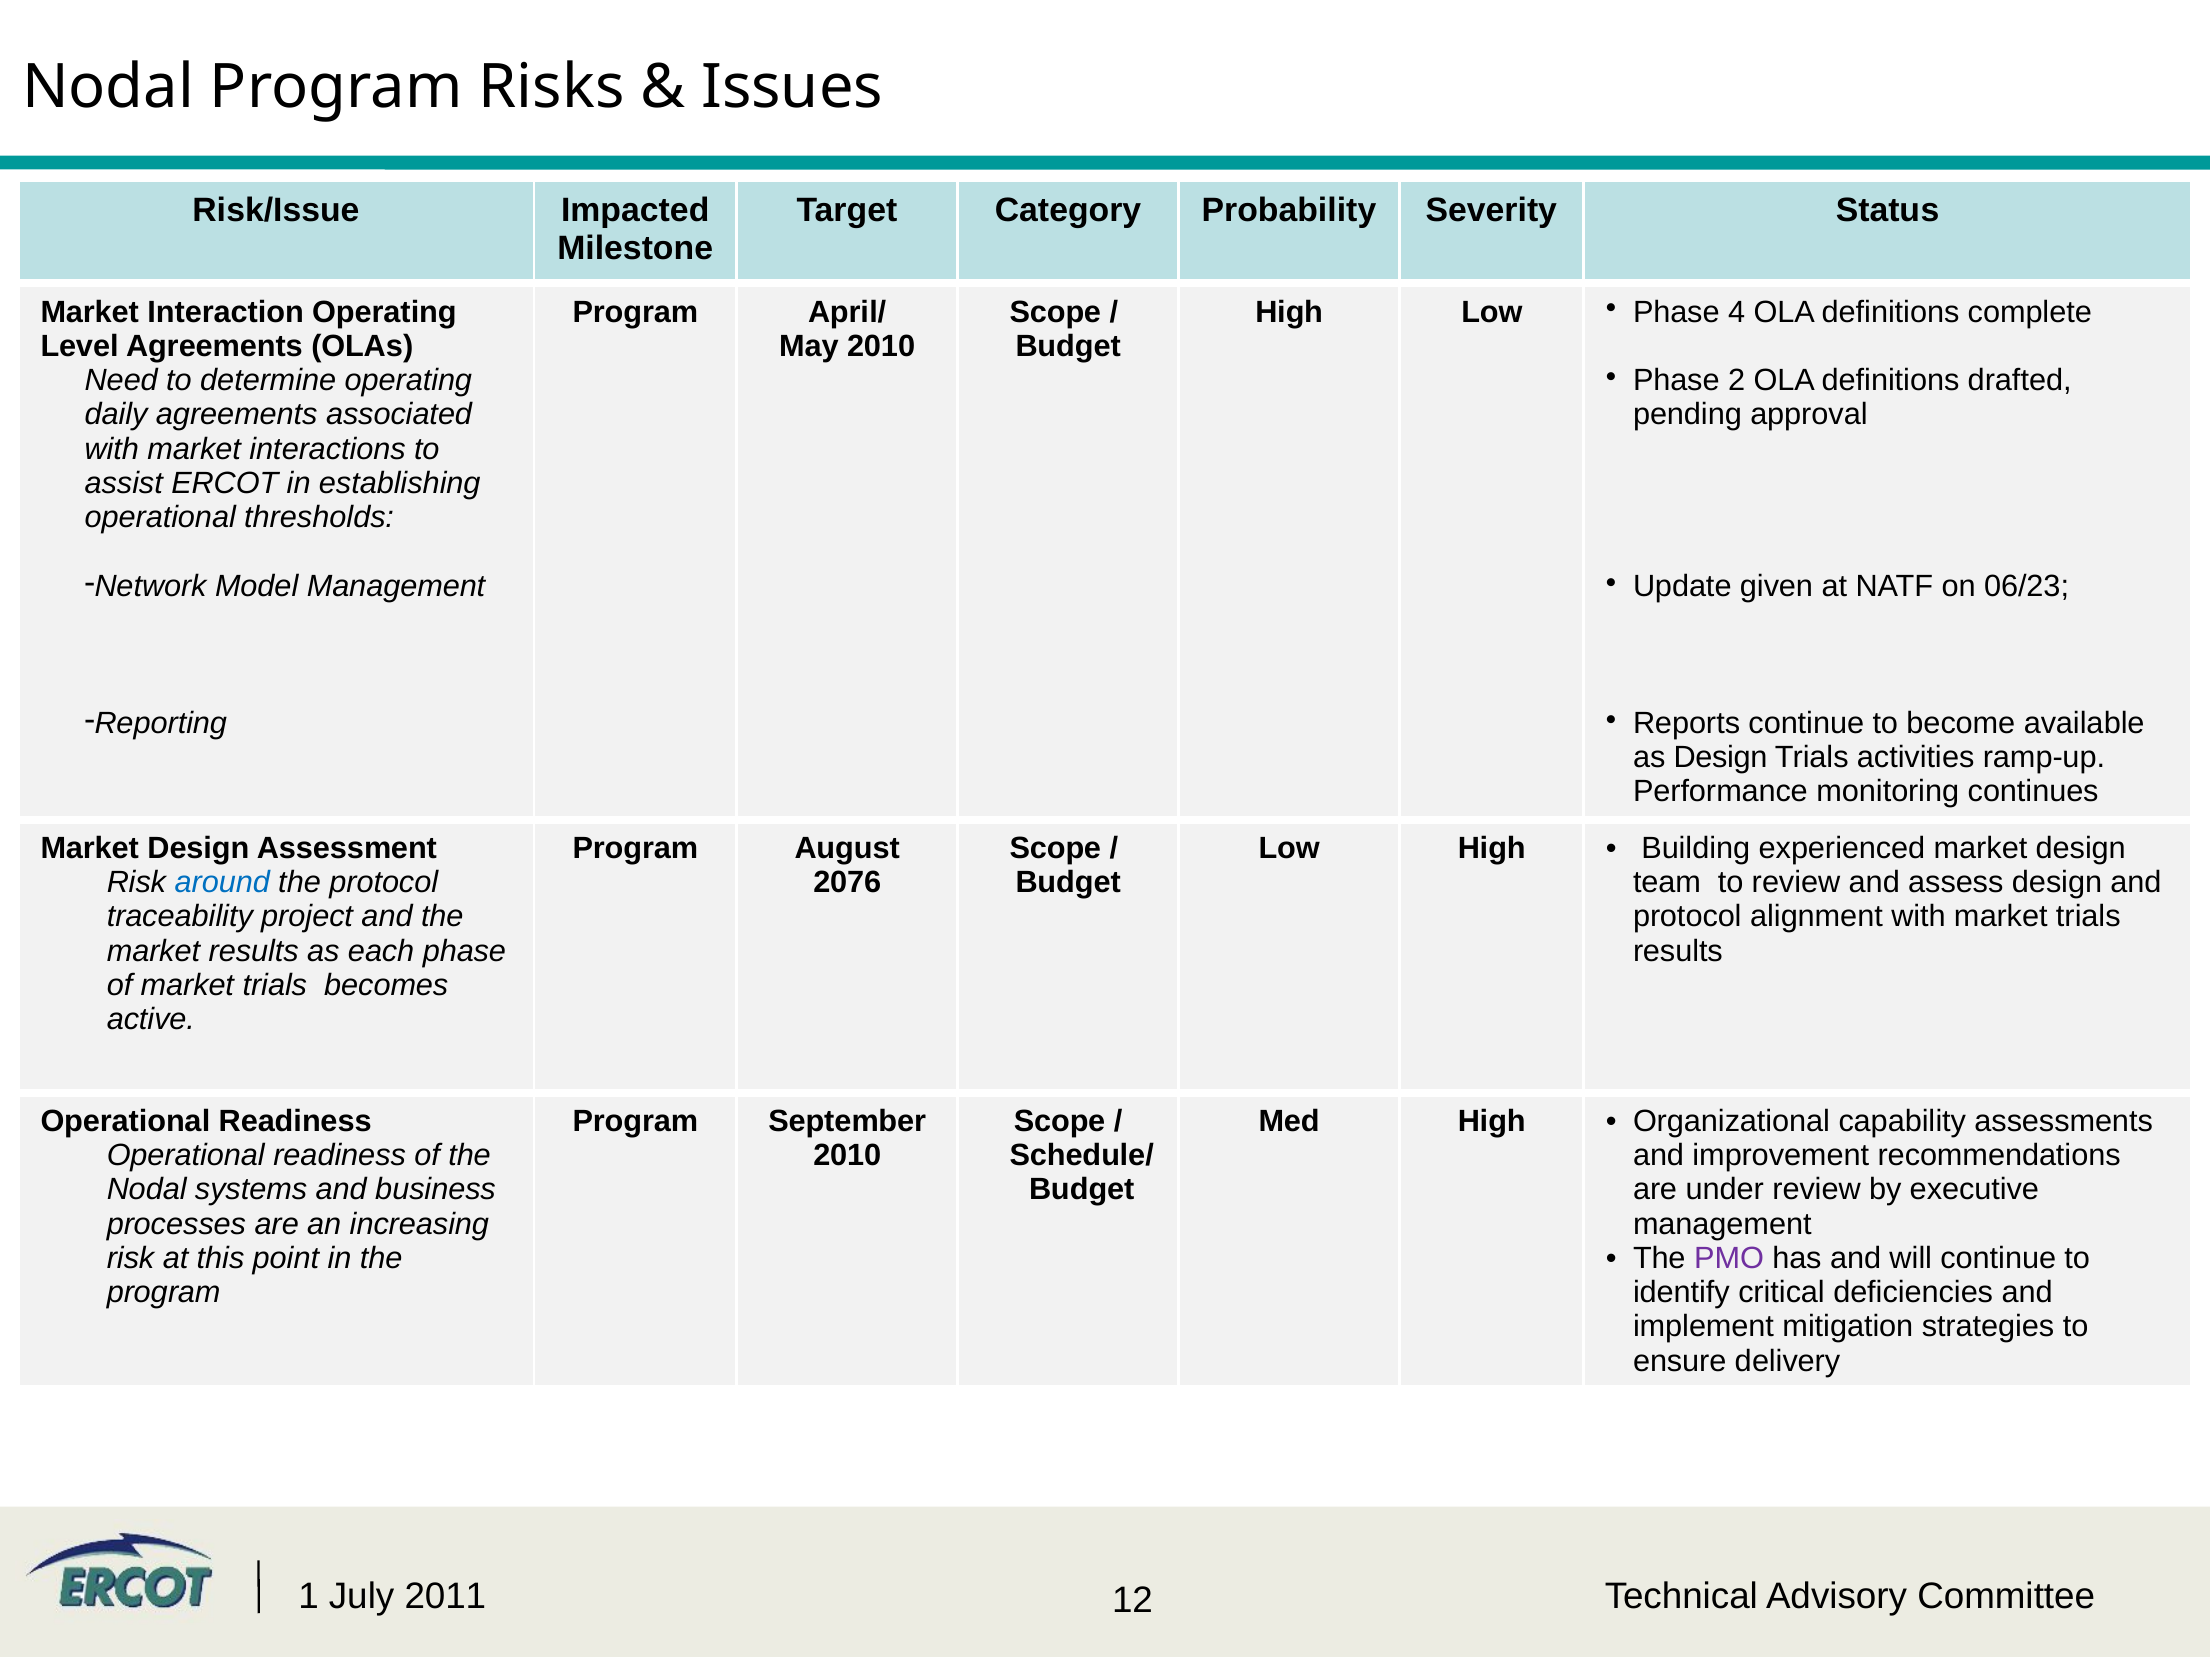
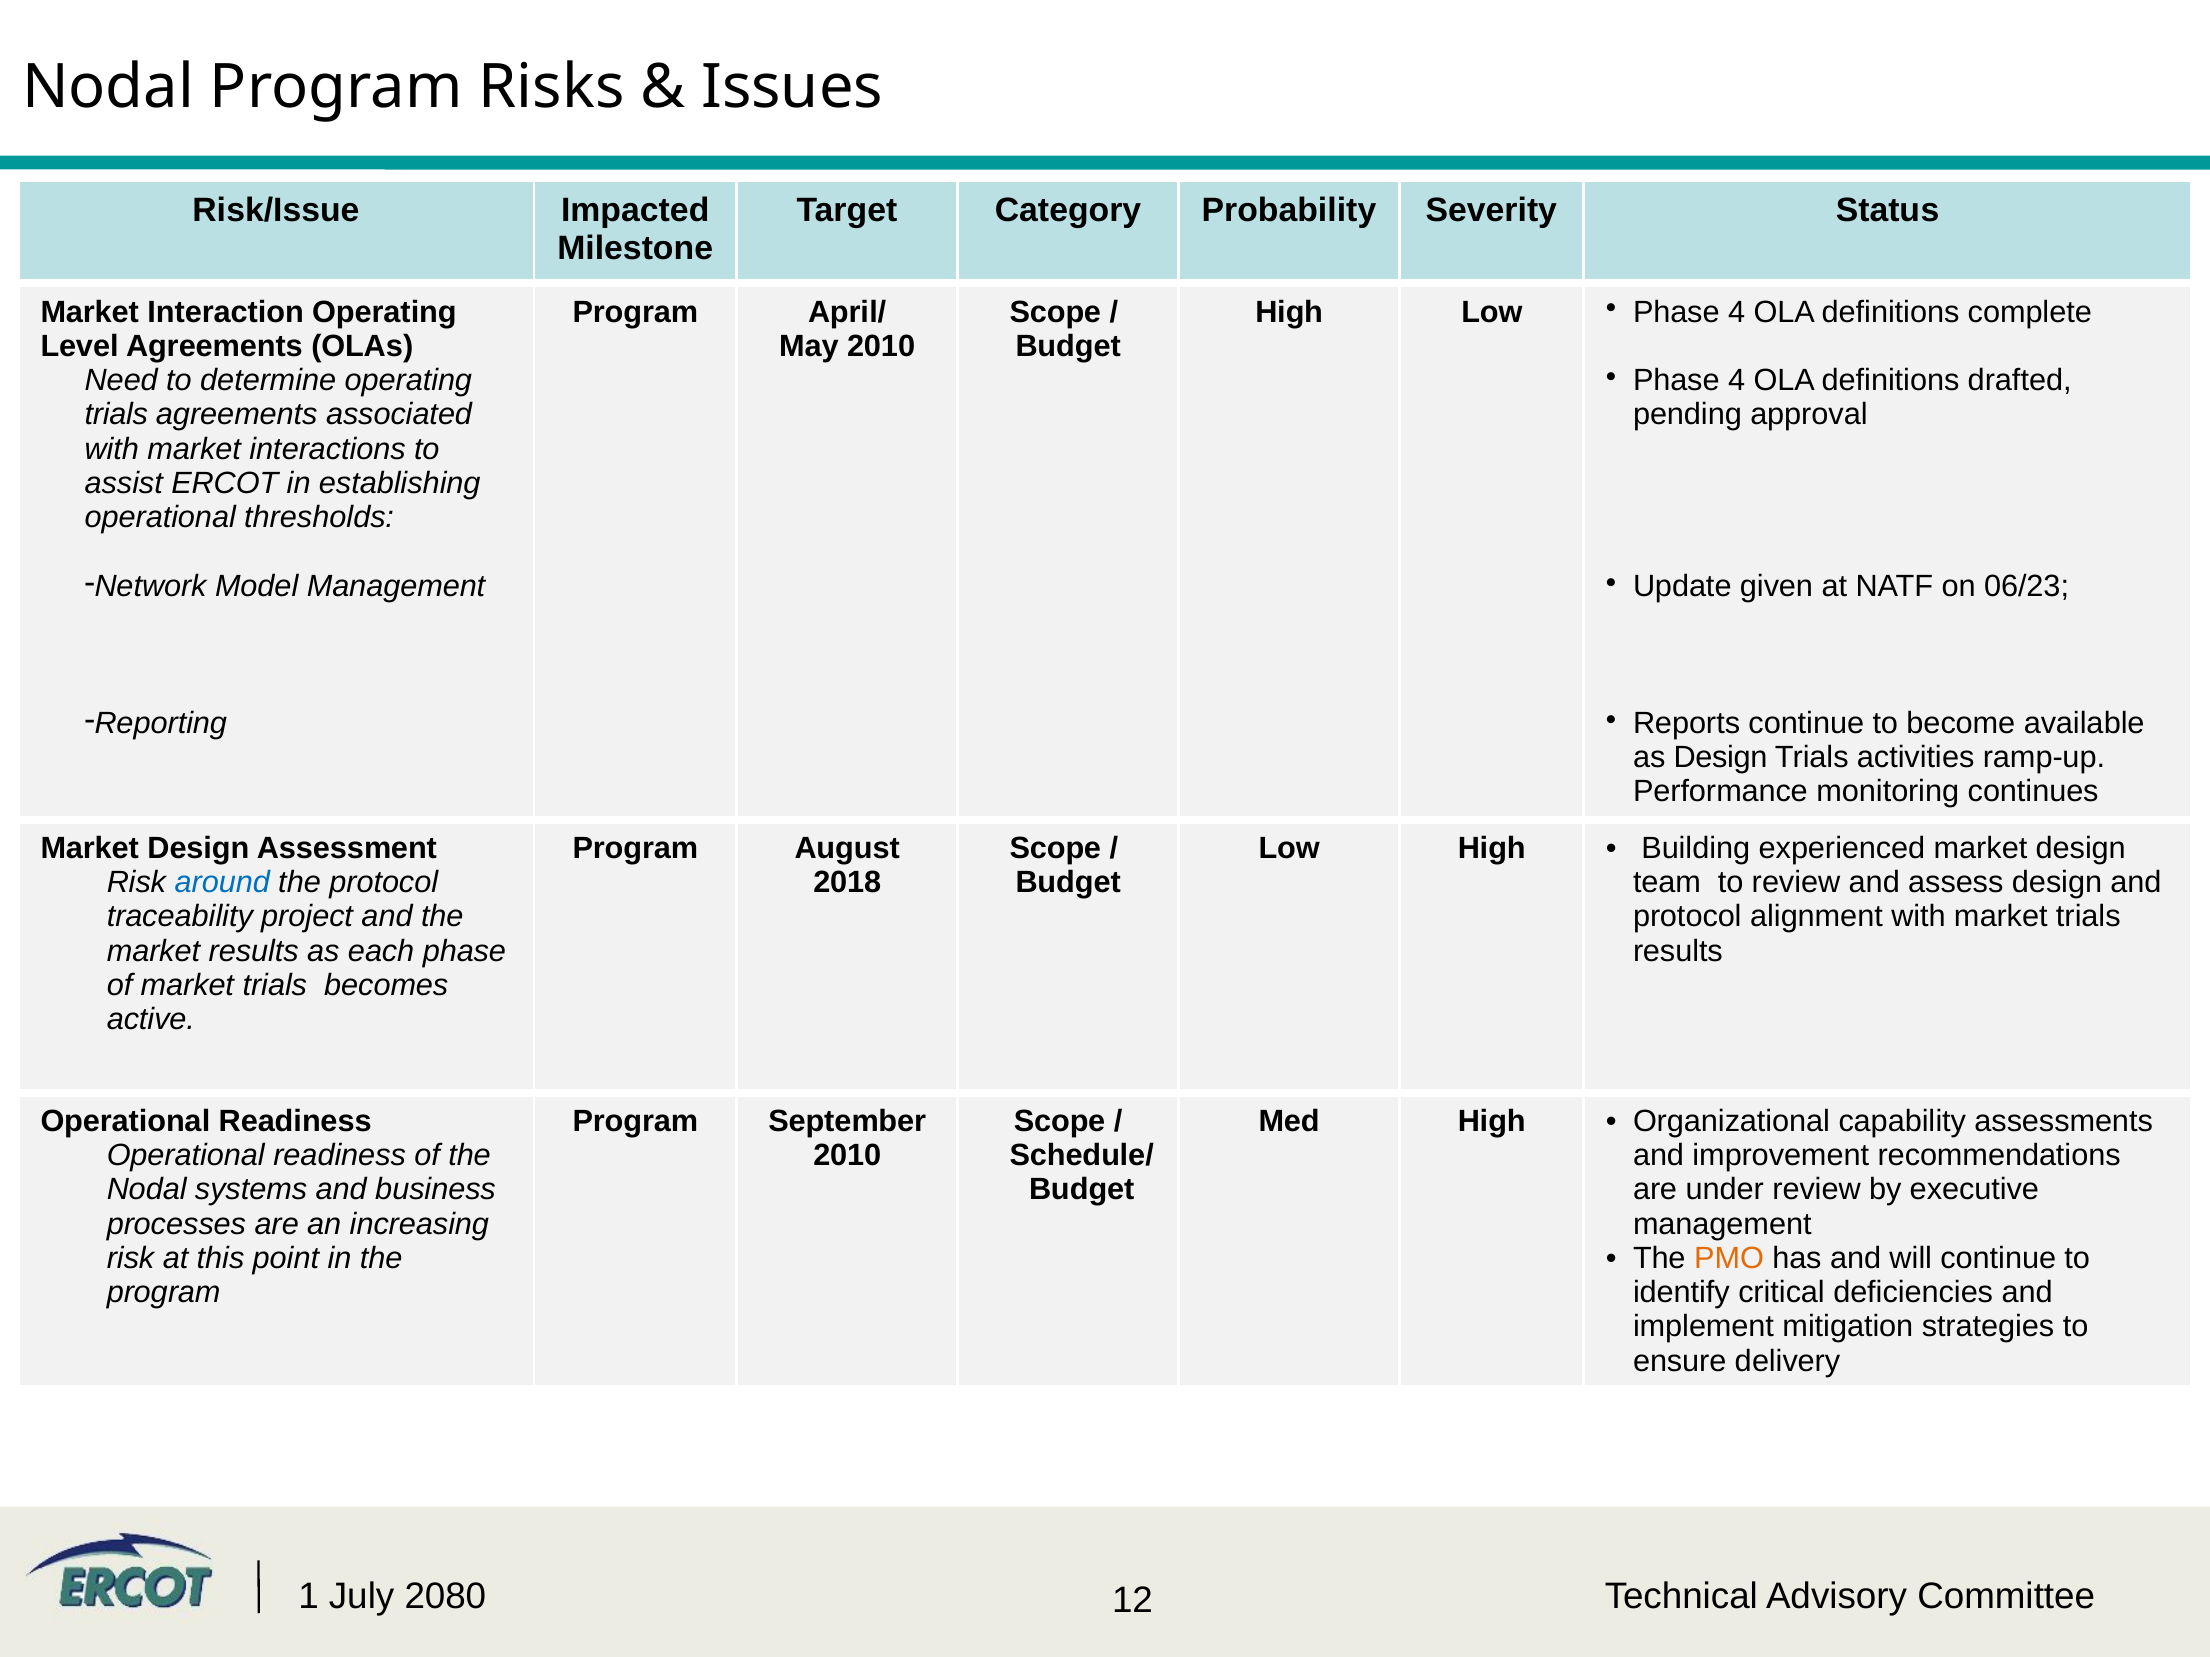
2: 2 -> 4 (1737, 381)
daily: daily -> trials (116, 415)
2076: 2076 -> 2018 (847, 883)
PMO colour: purple -> orange (1729, 1259)
2011: 2011 -> 2080 (445, 1597)
